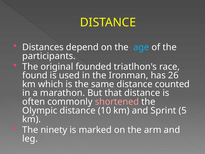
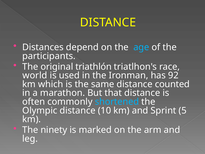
founded: founded -> triathlón (94, 67)
found: found -> world (35, 75)
26: 26 -> 92 (173, 75)
shortened colour: pink -> light blue (117, 102)
